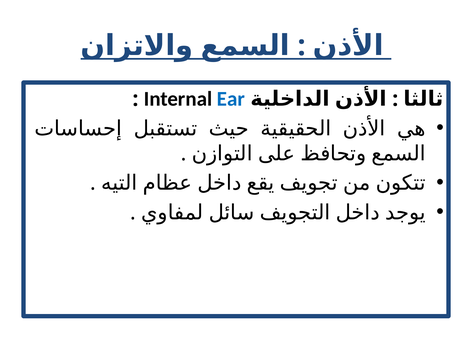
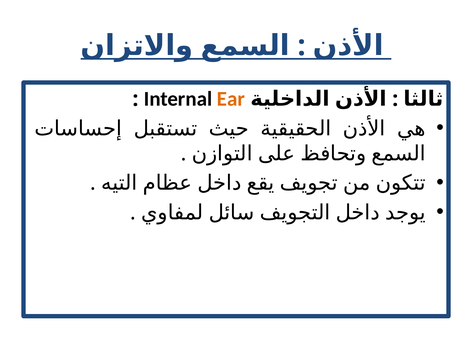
Ear colour: blue -> orange (231, 99)
